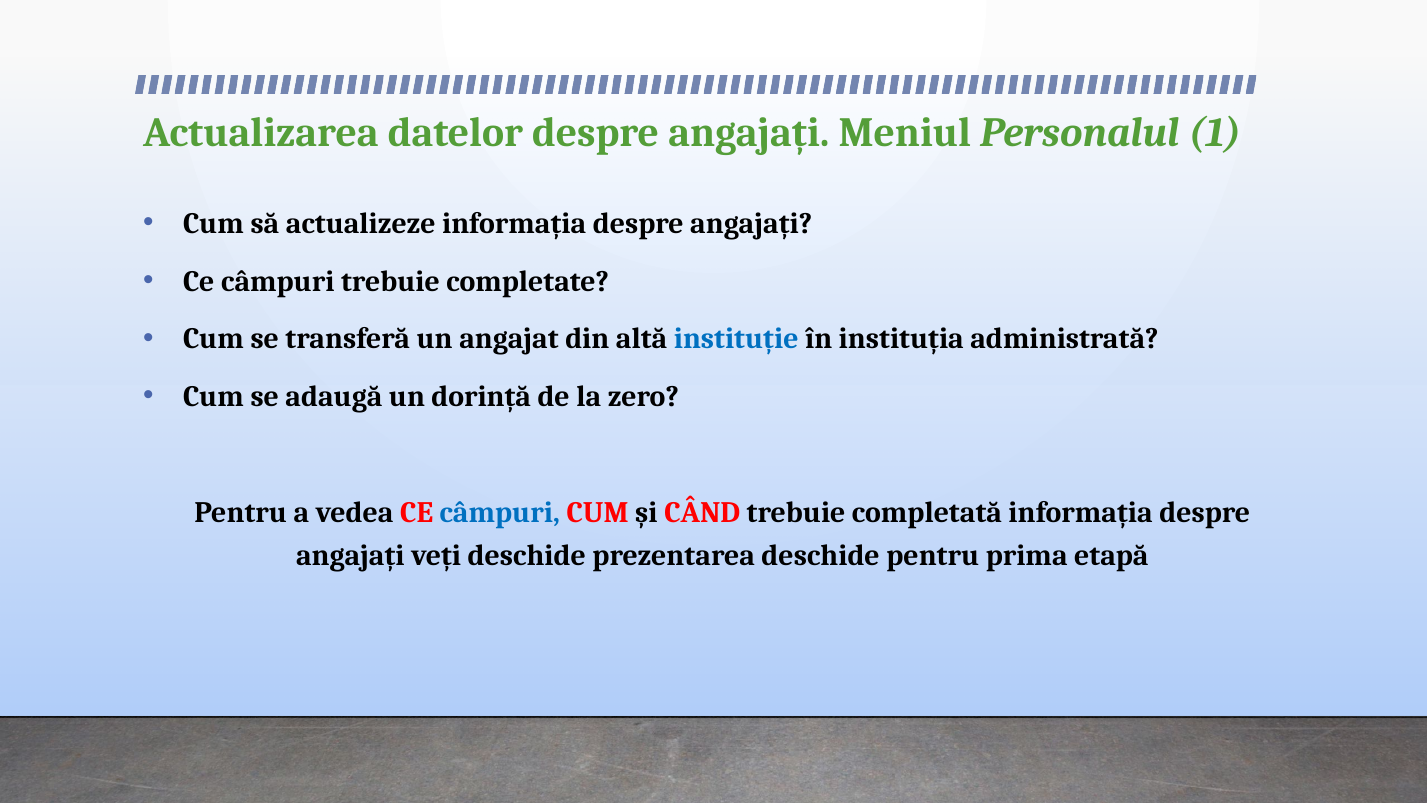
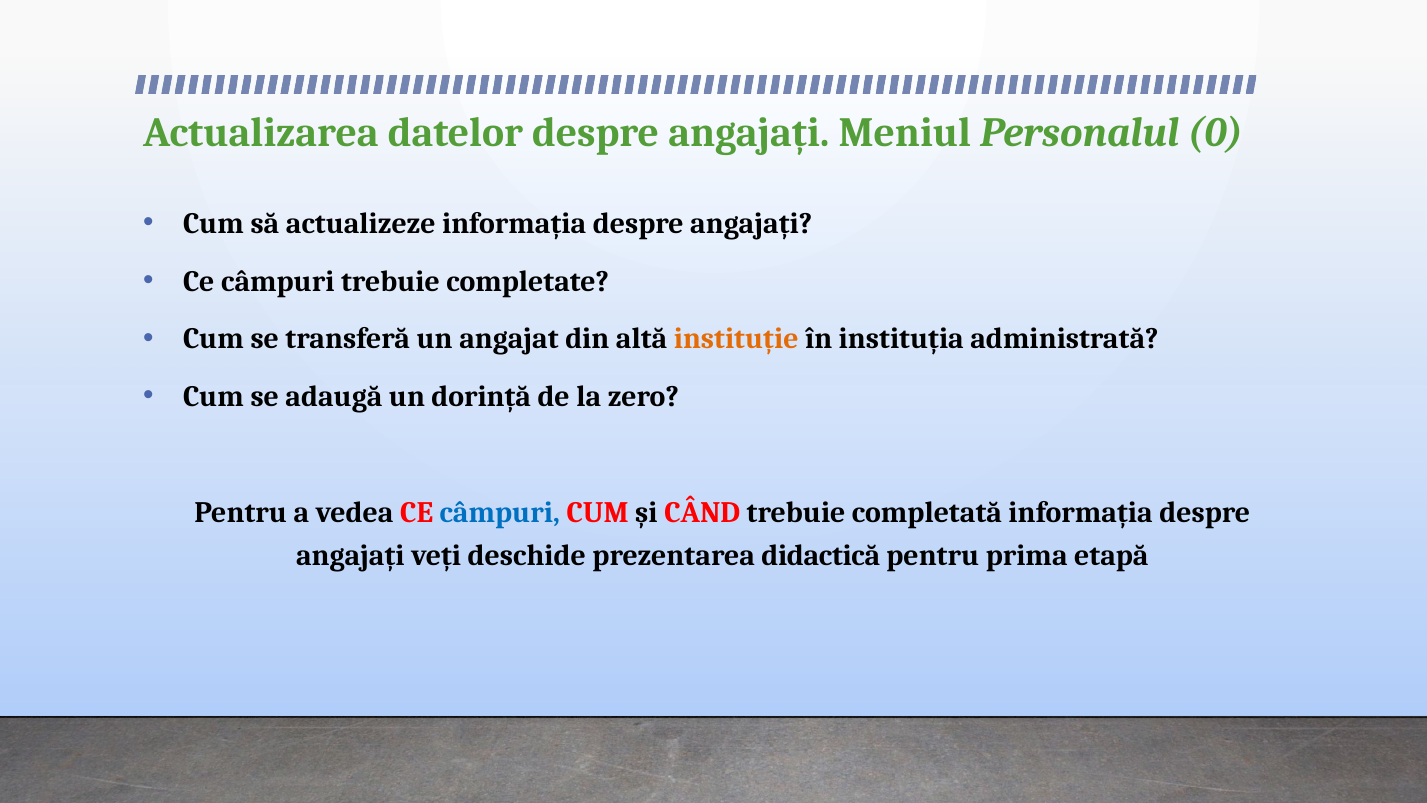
1: 1 -> 0 (1216, 133)
instituție colour: blue -> orange (736, 339)
prezentarea deschide: deschide -> didactică (821, 555)
